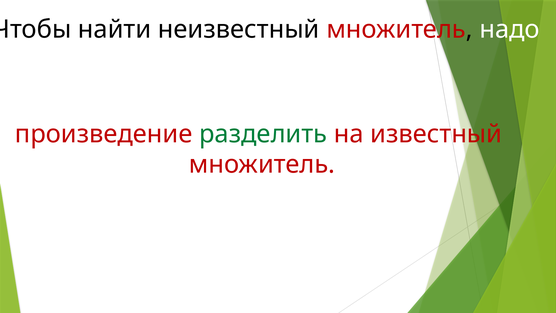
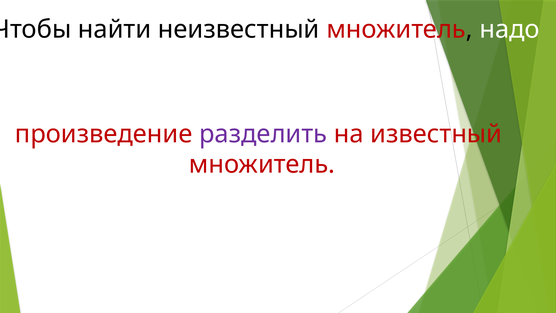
разделить colour: green -> purple (263, 134)
